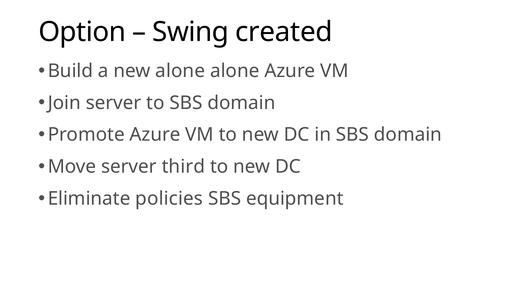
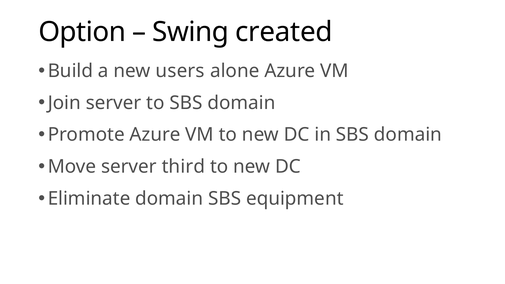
new alone: alone -> users (180, 71)
Eliminate policies: policies -> domain (169, 199)
